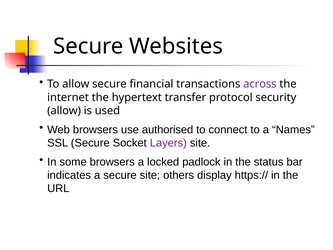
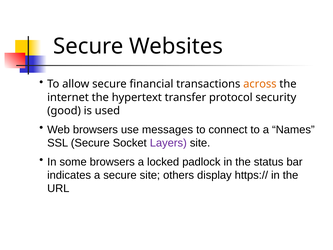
across colour: purple -> orange (260, 84)
allow: allow -> good (64, 111)
authorised: authorised -> messages (168, 129)
